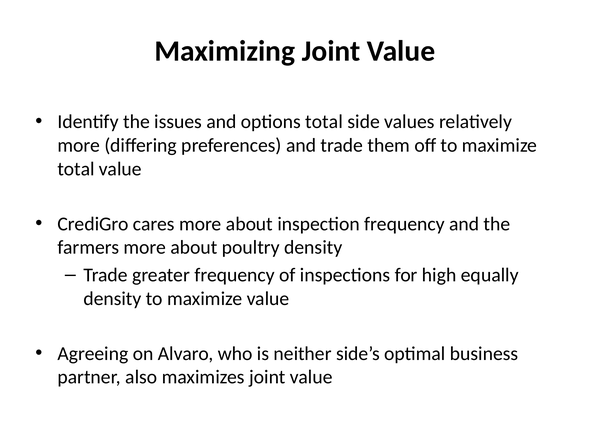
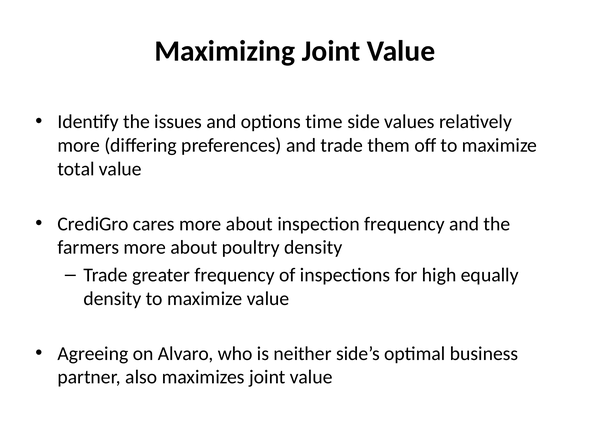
options total: total -> time (324, 122)
